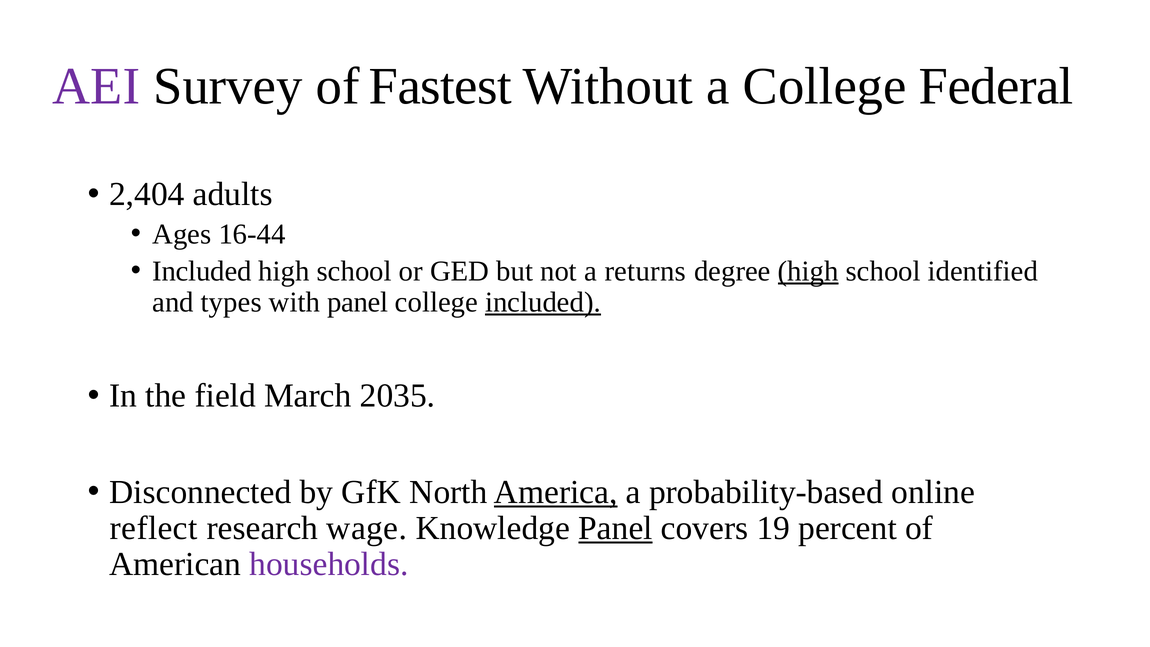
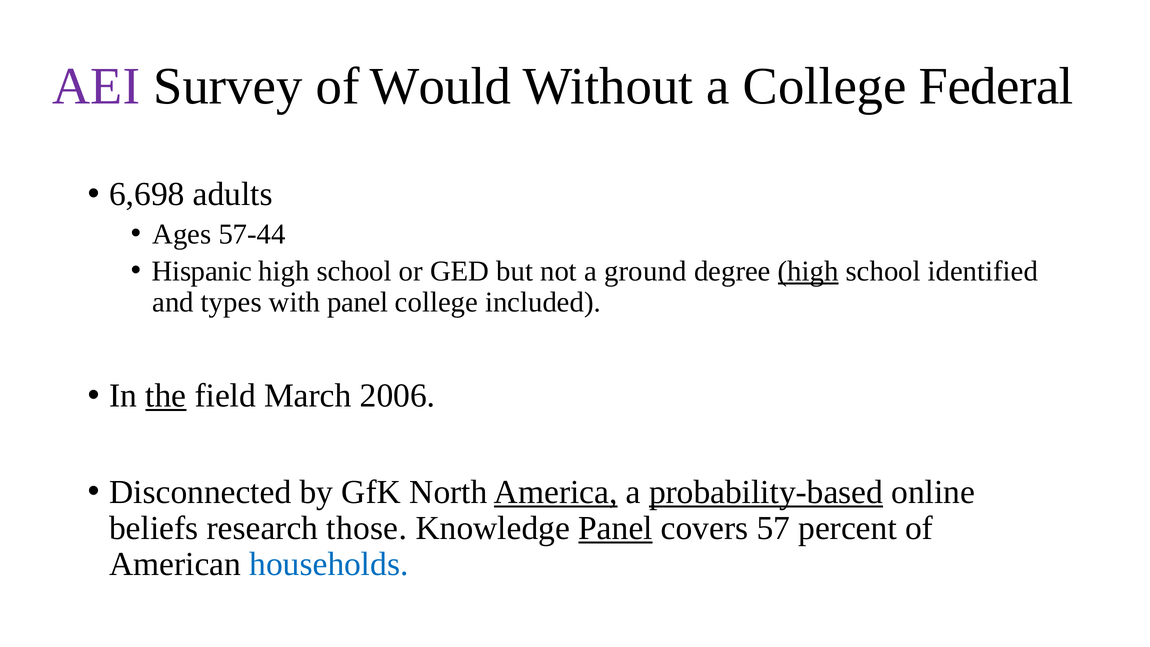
Fastest: Fastest -> Would (440, 86)
2,404: 2,404 -> 6,698 (147, 194)
16-44: 16-44 -> 57-44 (252, 234)
Included: Included -> Hispanic (202, 271)
returns: returns -> ground (645, 271)
included underline: present -> none (543, 302)
the underline: none -> present (166, 396)
2035: 2035 -> 2006 (398, 396)
probability-based underline: none -> present (766, 492)
reflect: reflect -> beliefs (154, 528)
wage: wage -> those (367, 528)
19: 19 -> 57 (773, 528)
households colour: purple -> blue (329, 564)
